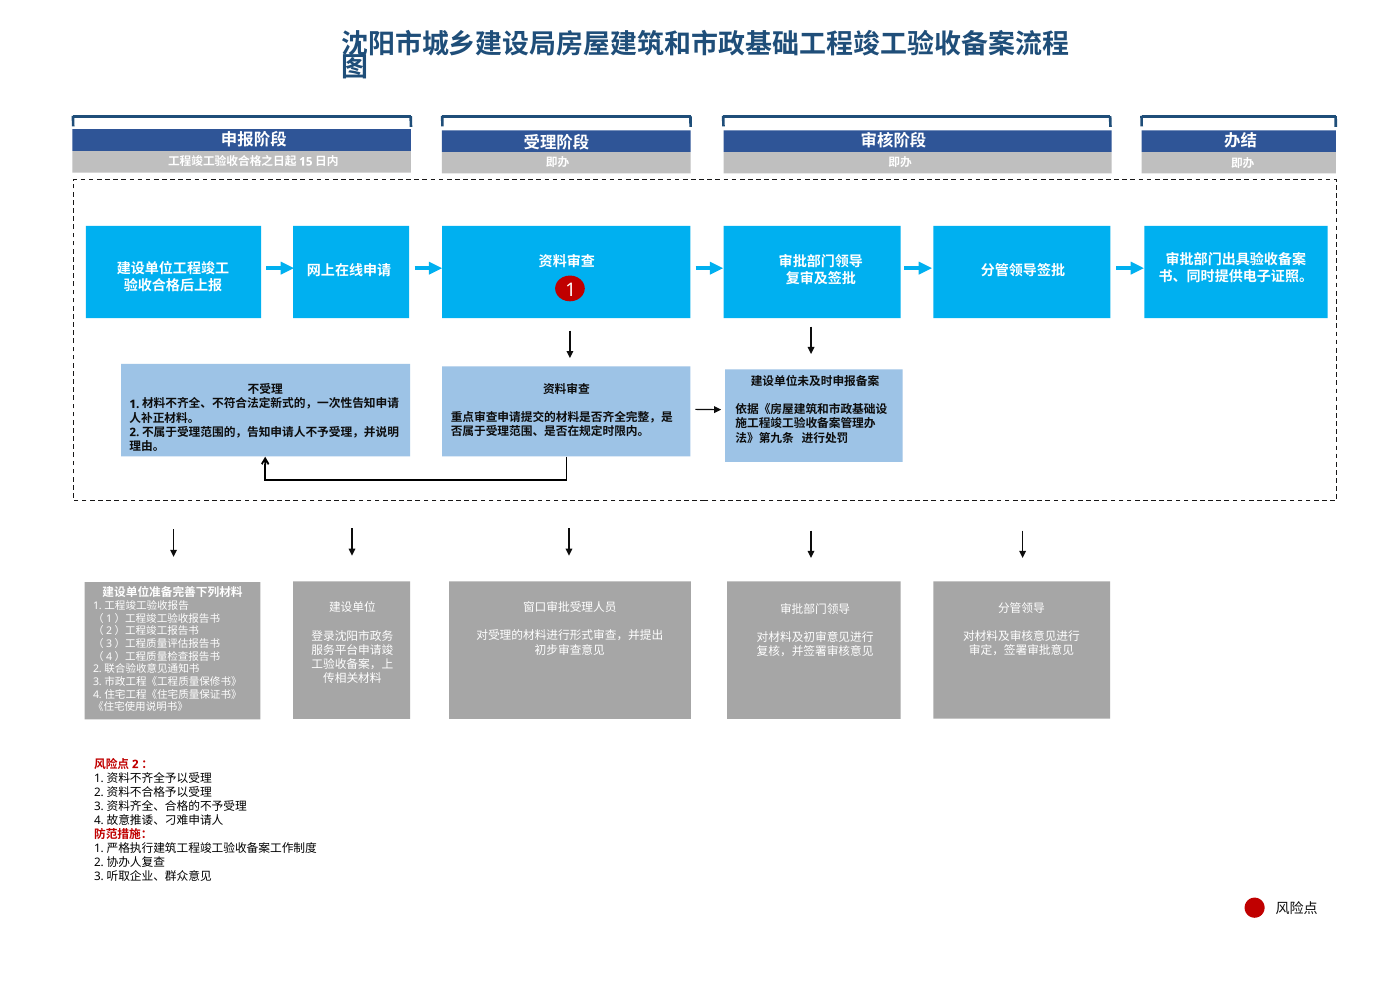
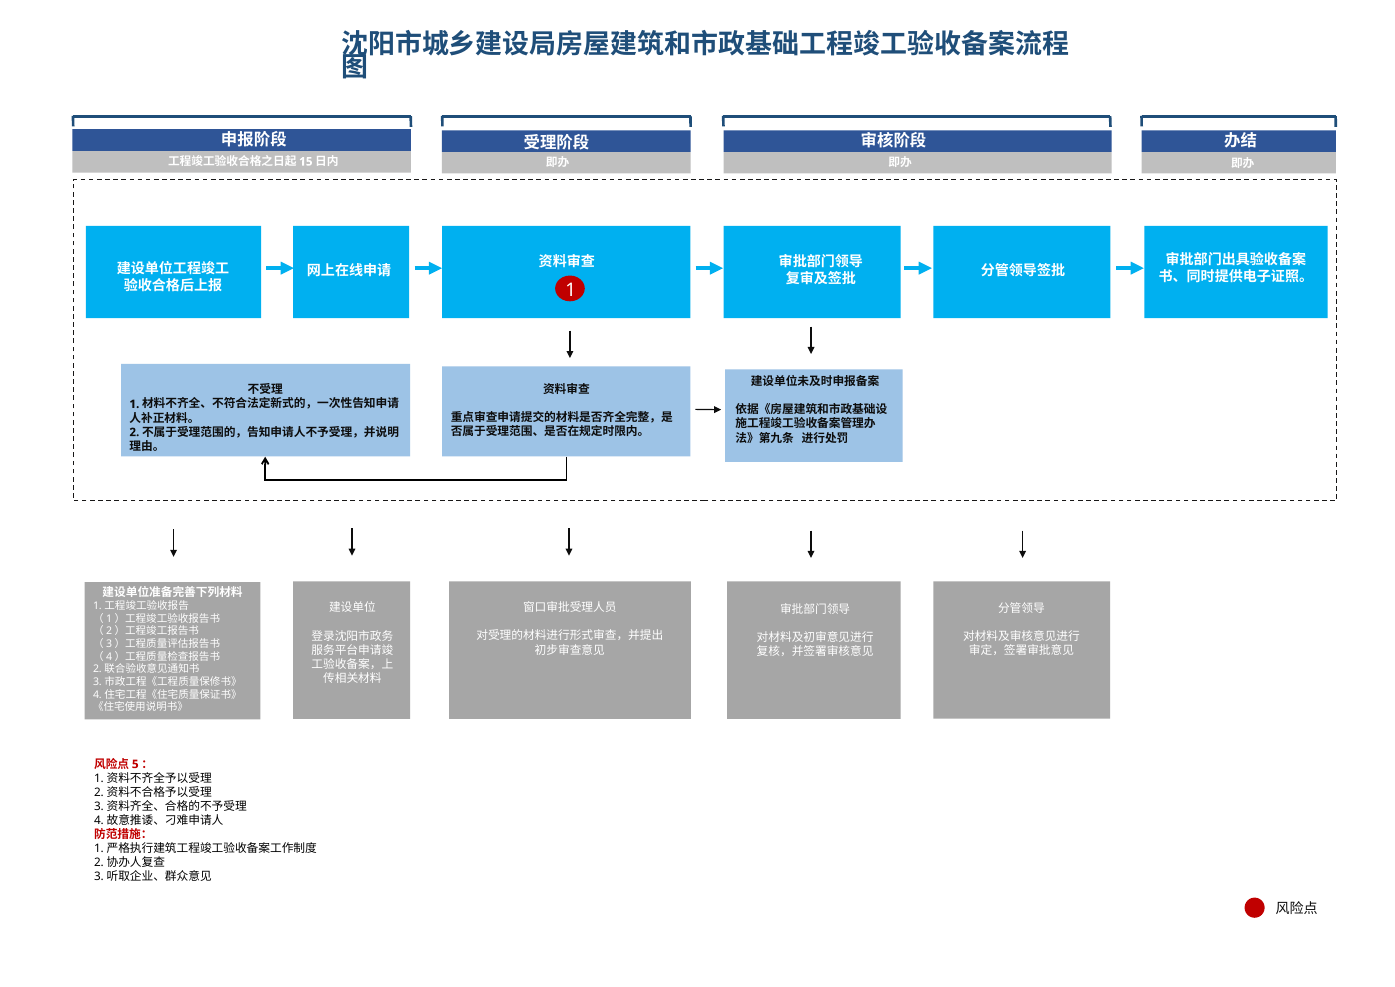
2: 2 -> 5 (135, 764)
